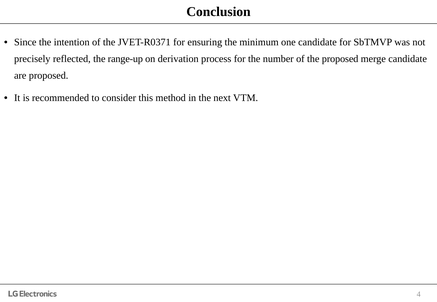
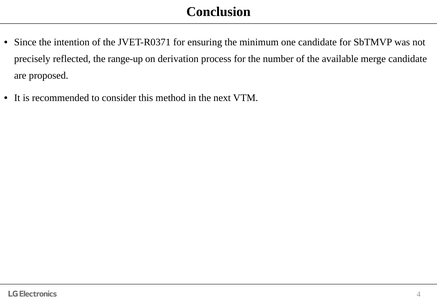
the proposed: proposed -> available (340, 59)
